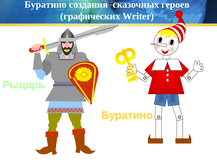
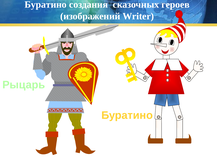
графических: графических -> изображений (90, 16)
